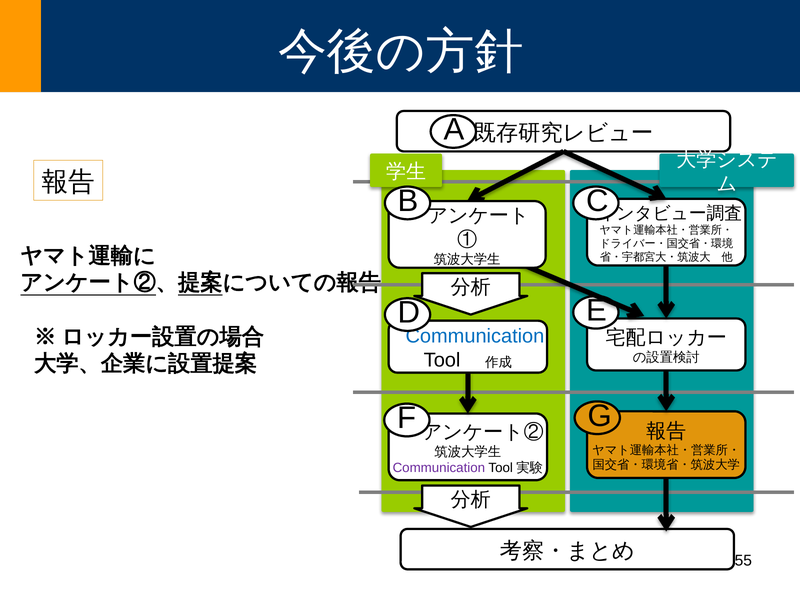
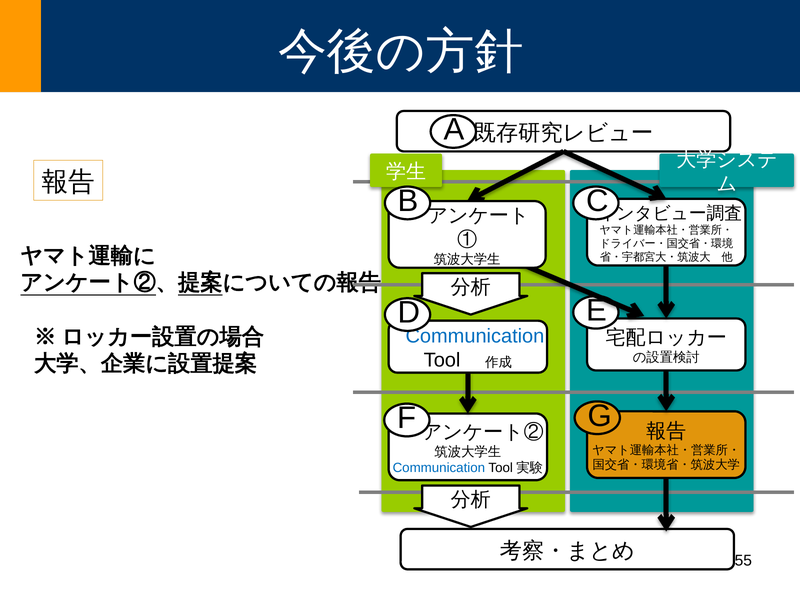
Communication colour: purple -> blue (439, 468)
